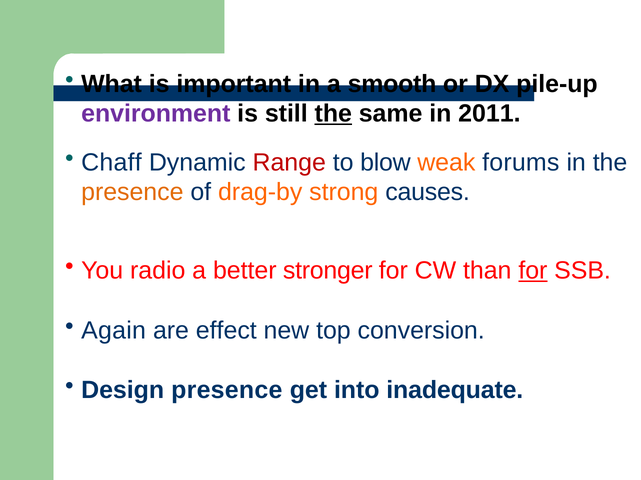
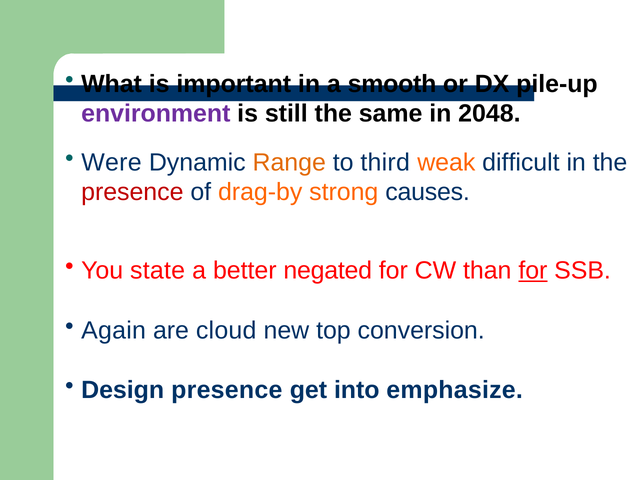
the underline: present -> none (333, 114)
2011: 2011 -> 2048 (489, 114)
Chaff: Chaff -> Were (111, 163)
Range colour: red -> orange (289, 163)
blow: blow -> third (385, 163)
forums: forums -> difficult (521, 163)
presence colour: orange -> red (132, 193)
radio: radio -> state (158, 271)
stronger: stronger -> negated (328, 271)
effect: effect -> cloud (226, 331)
inadequate: inadequate -> emphasize (455, 391)
